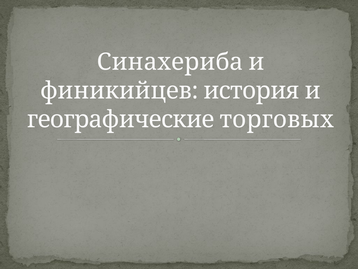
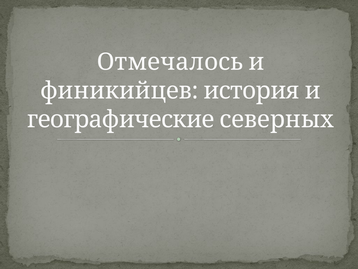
Синахериба: Синахериба -> Отмечалось (170, 62)
торговых: торговых -> северных (277, 119)
